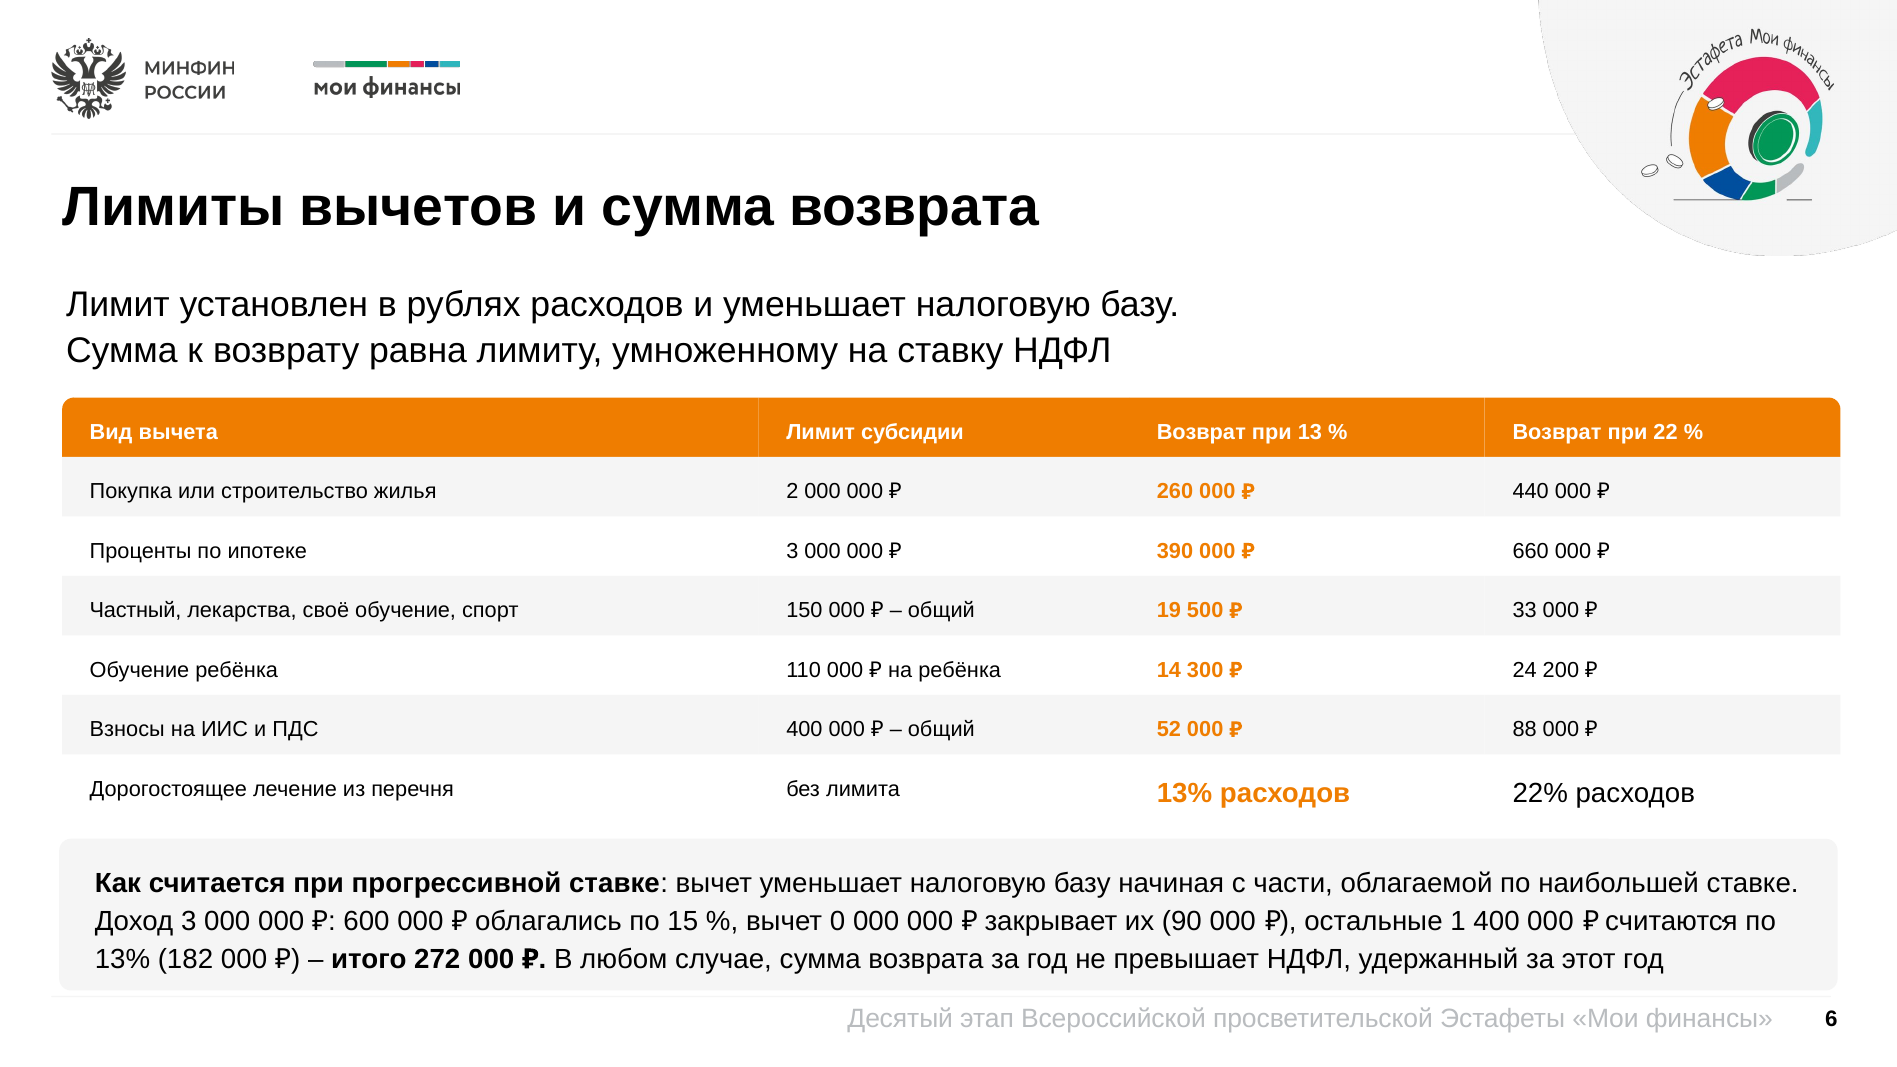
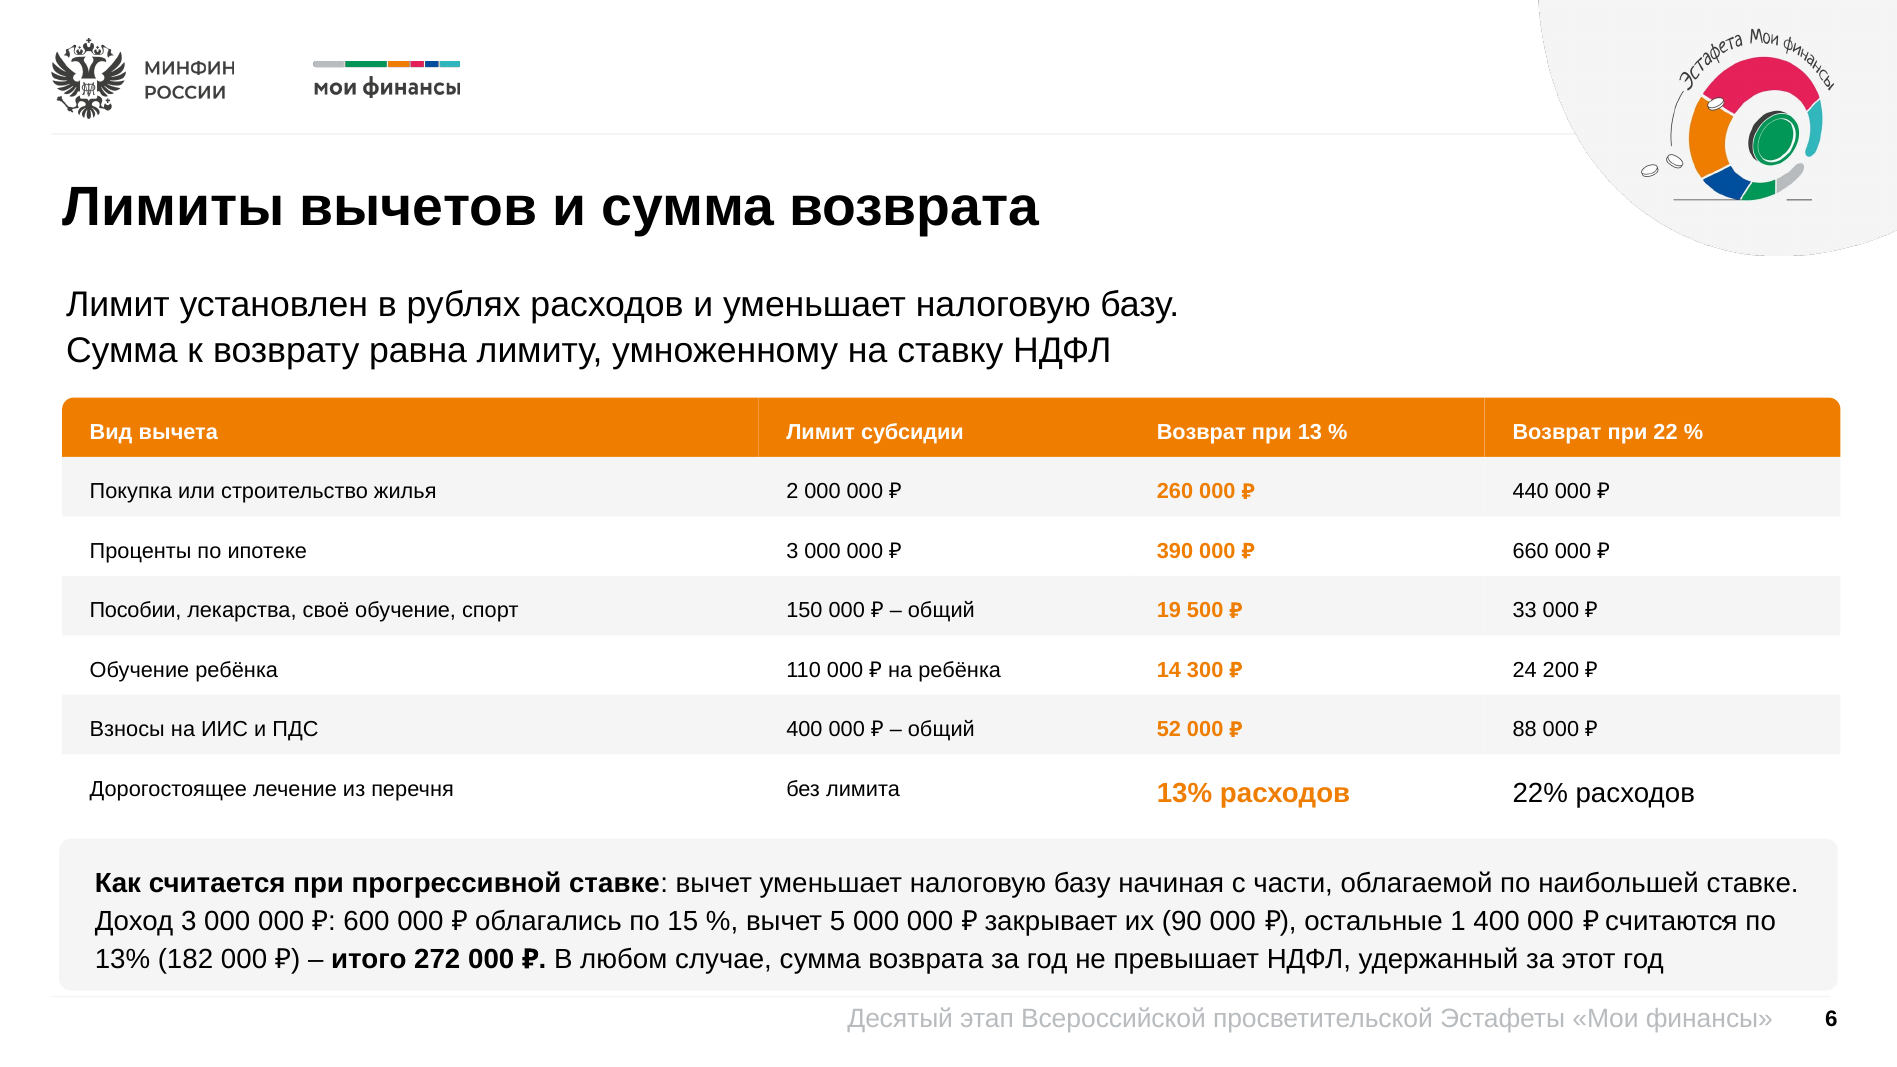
Частный: Частный -> Пособии (136, 611)
0: 0 -> 5 (838, 921)
